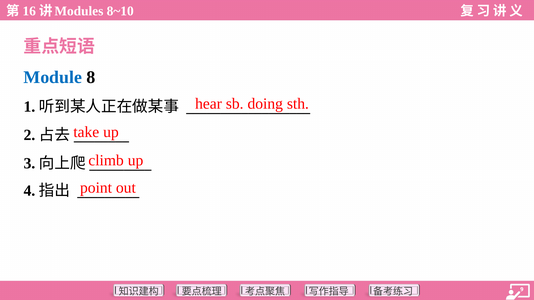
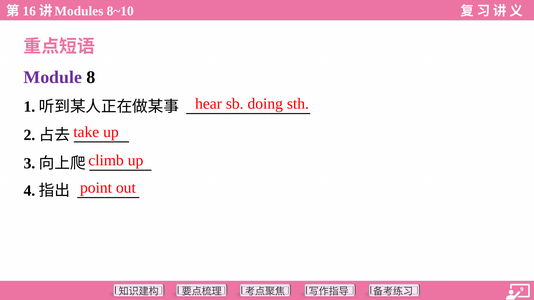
Module colour: blue -> purple (53, 78)
